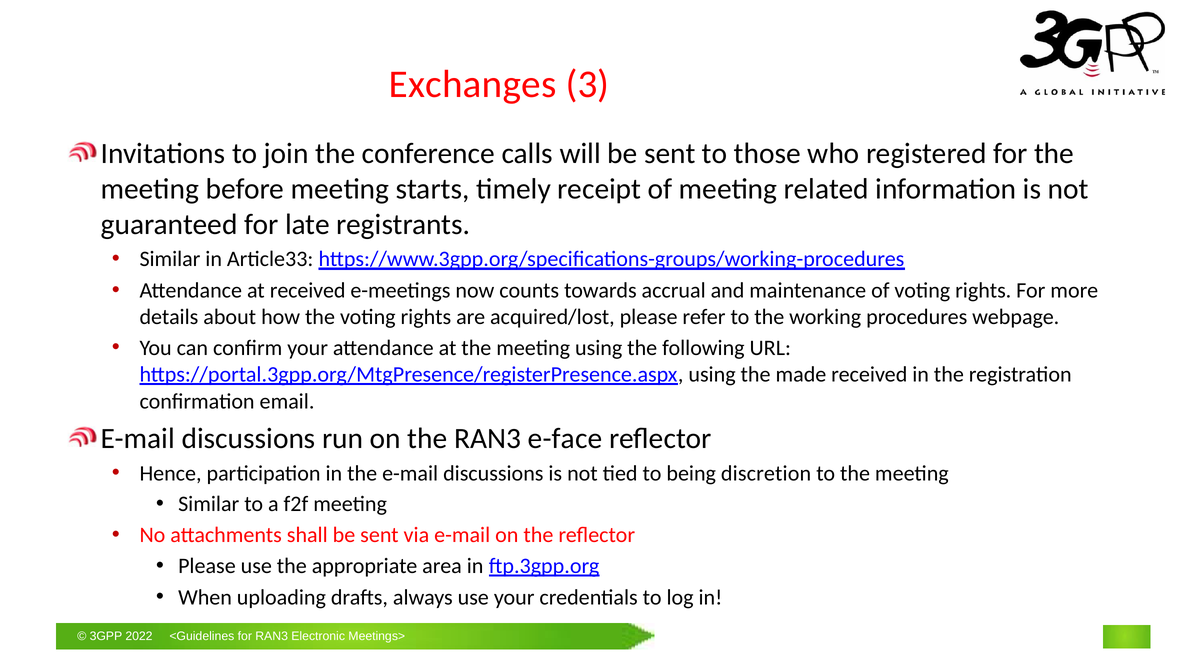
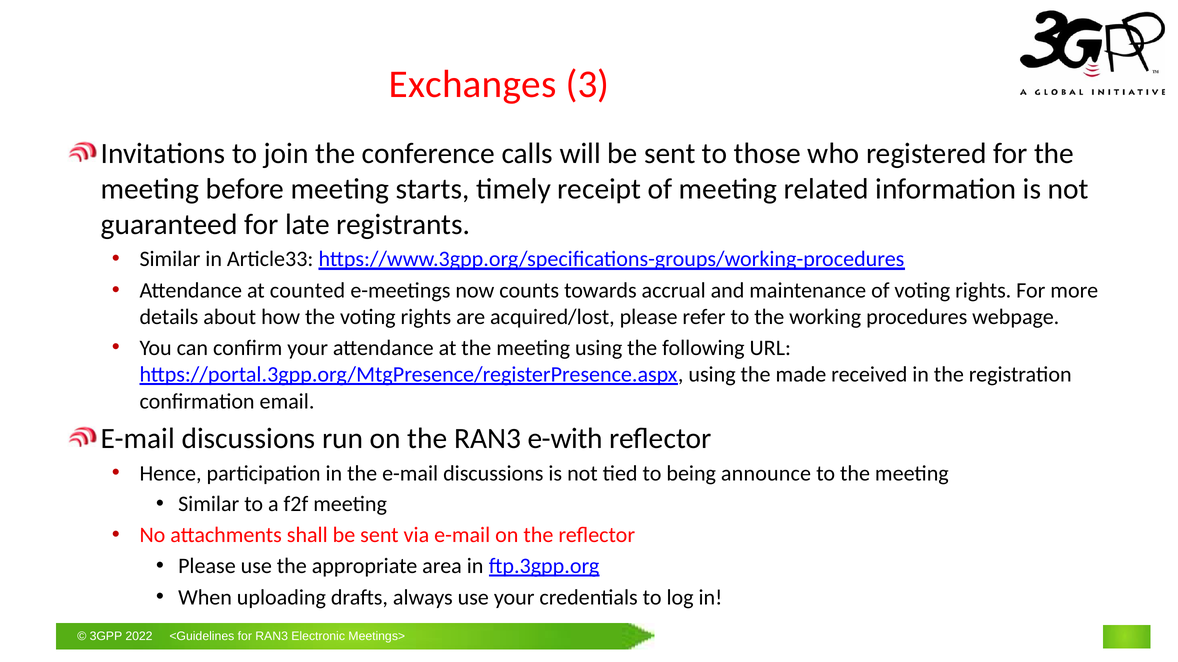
at received: received -> counted (308, 291)
e-face: e-face -> e-with (565, 439)
discretion: discretion -> announce (766, 474)
